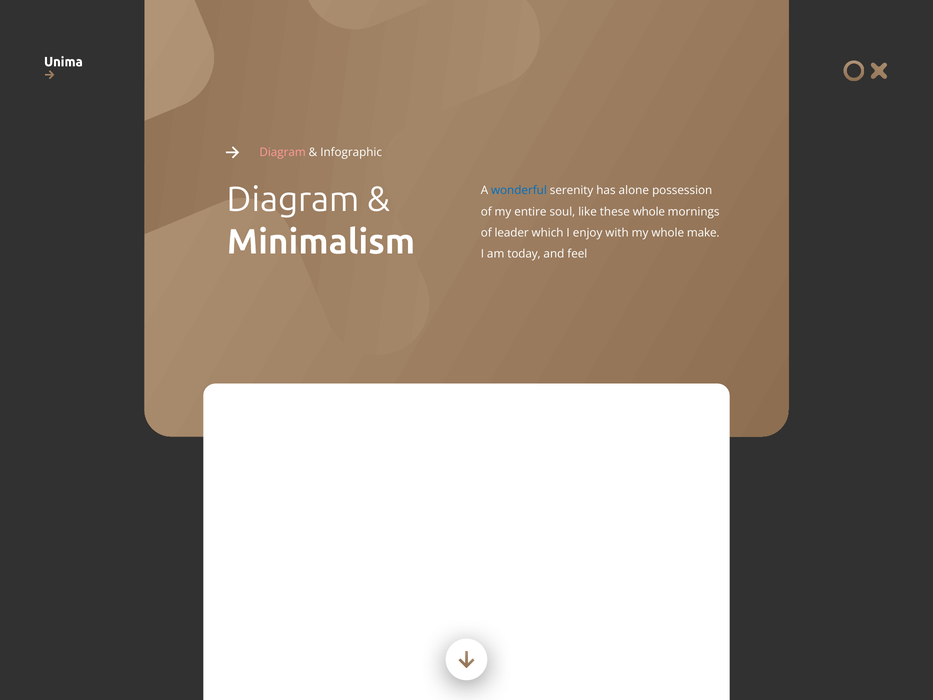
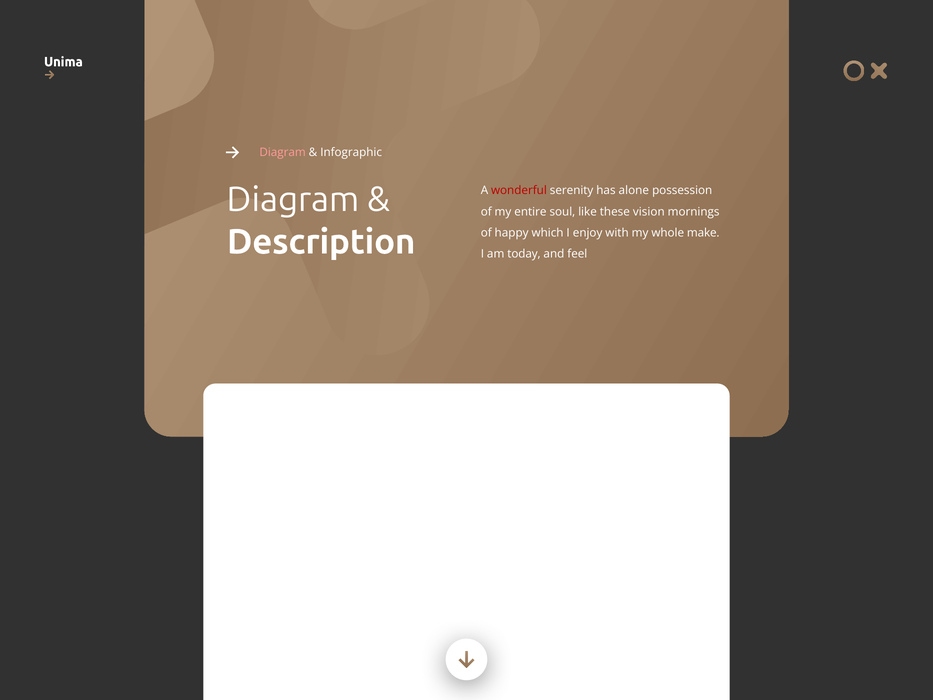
wonderful colour: blue -> red (519, 191)
these whole: whole -> vision (649, 212)
Minimalism: Minimalism -> Description (321, 242)
leader: leader -> happy (512, 233)
